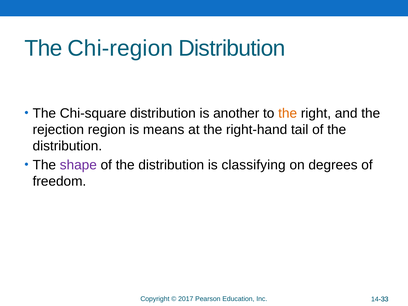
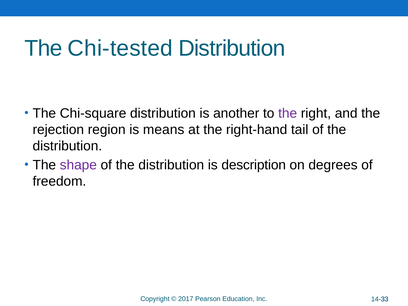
Chi-region: Chi-region -> Chi-tested (120, 48)
the colour: orange -> purple (288, 113)
classifying: classifying -> description (254, 165)
